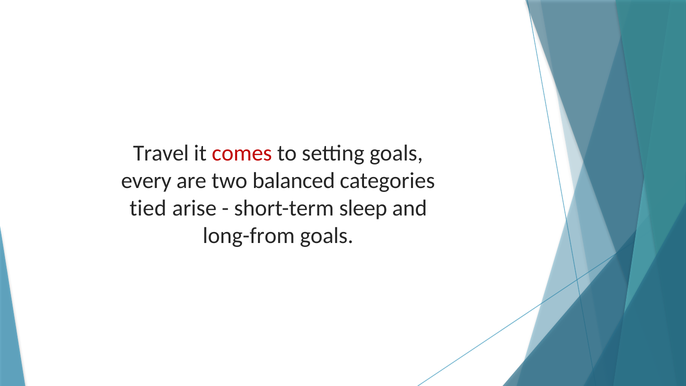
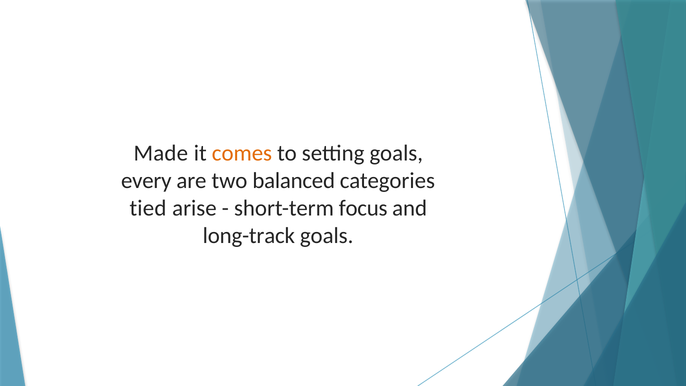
Travel: Travel -> Made (161, 153)
comes colour: red -> orange (242, 153)
sleep: sleep -> focus (363, 208)
long-from: long-from -> long-track (249, 236)
